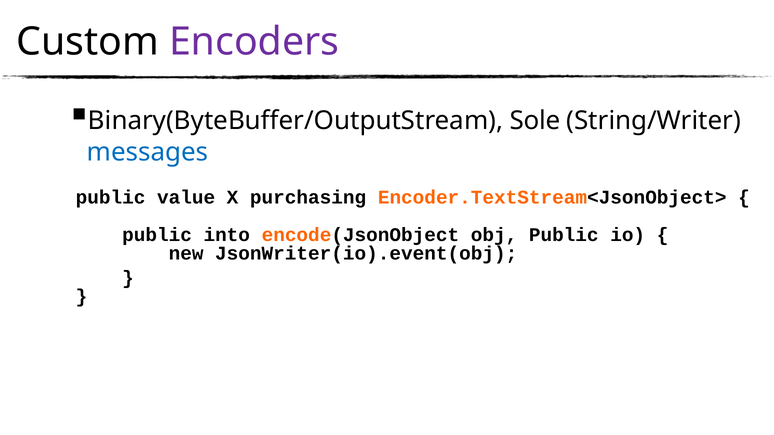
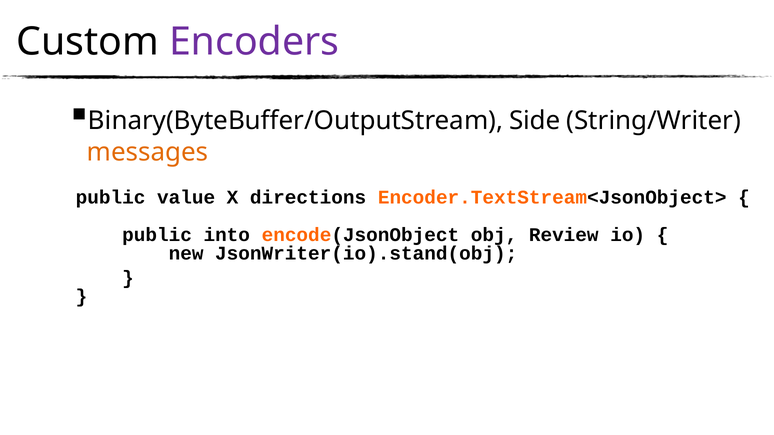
Sole: Sole -> Side (535, 121)
messages colour: blue -> orange (148, 152)
purchasing: purchasing -> directions (308, 198)
obj Public: Public -> Review (564, 235)
JsonWriter(io).event(obj: JsonWriter(io).event(obj -> JsonWriter(io).stand(obj (366, 253)
